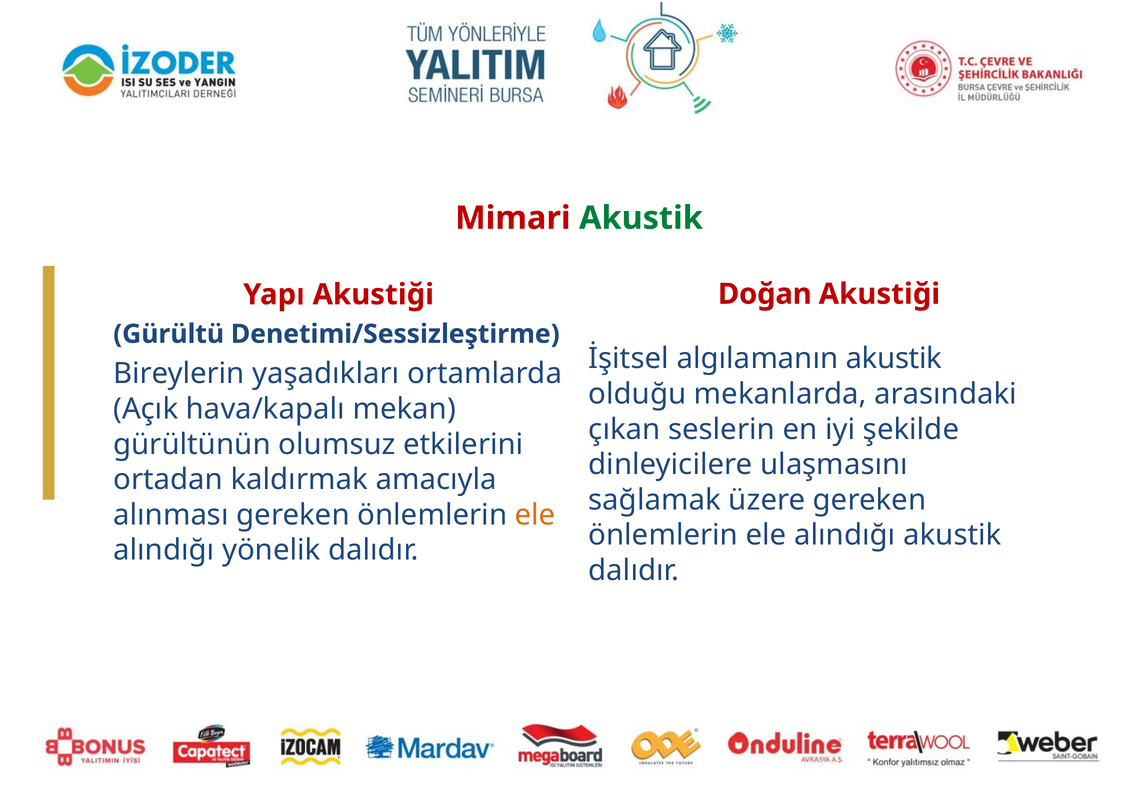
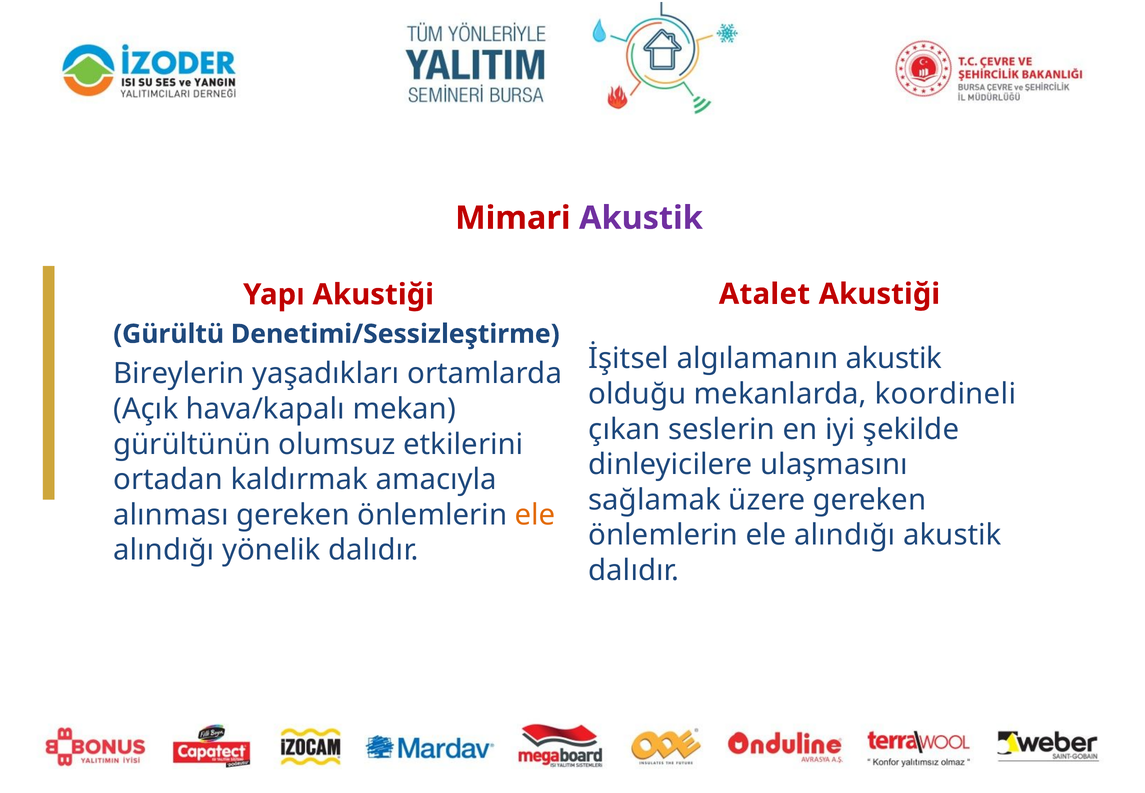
Akustik colour: green -> purple (641, 218)
Doğan: Doğan -> Atalet (764, 294)
arasındaki: arasındaki -> koordineli (945, 394)
